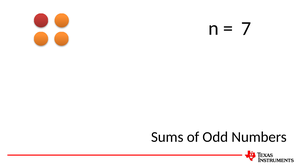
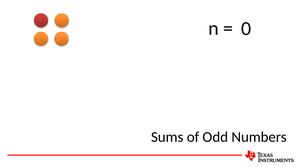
7: 7 -> 0 (246, 29)
